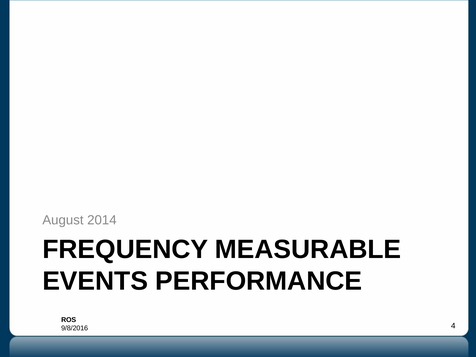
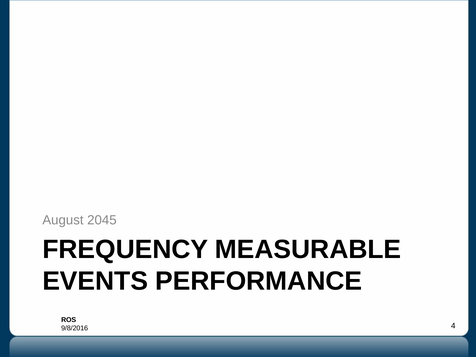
2014: 2014 -> 2045 (102, 220)
